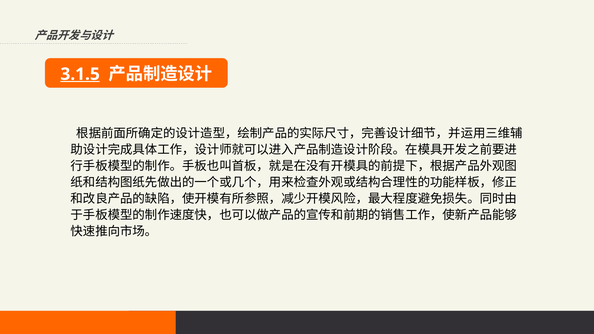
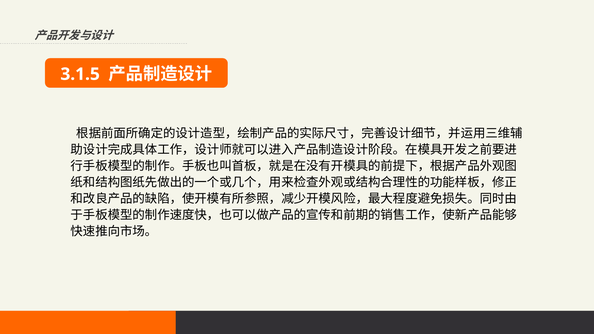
3.1.5 underline: present -> none (80, 74)
